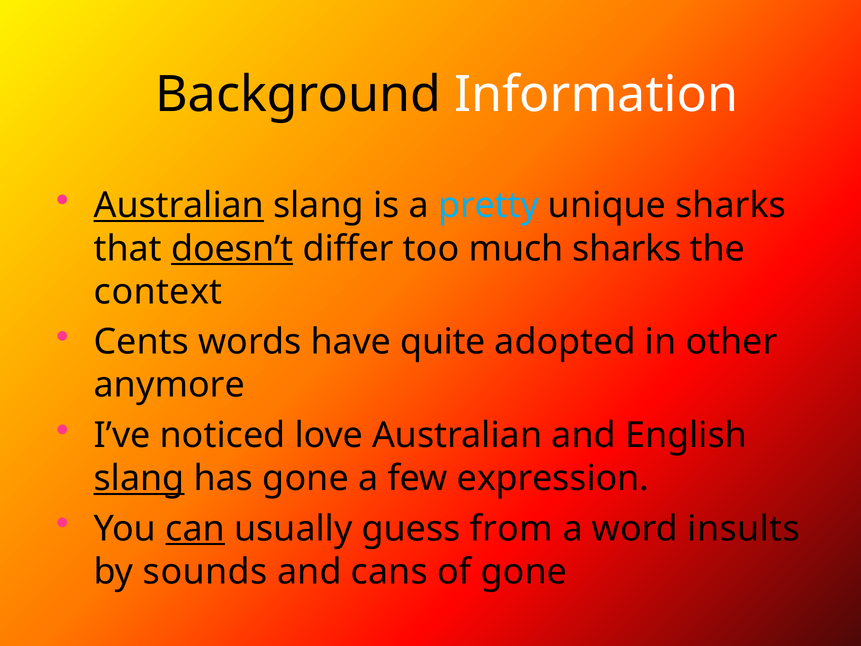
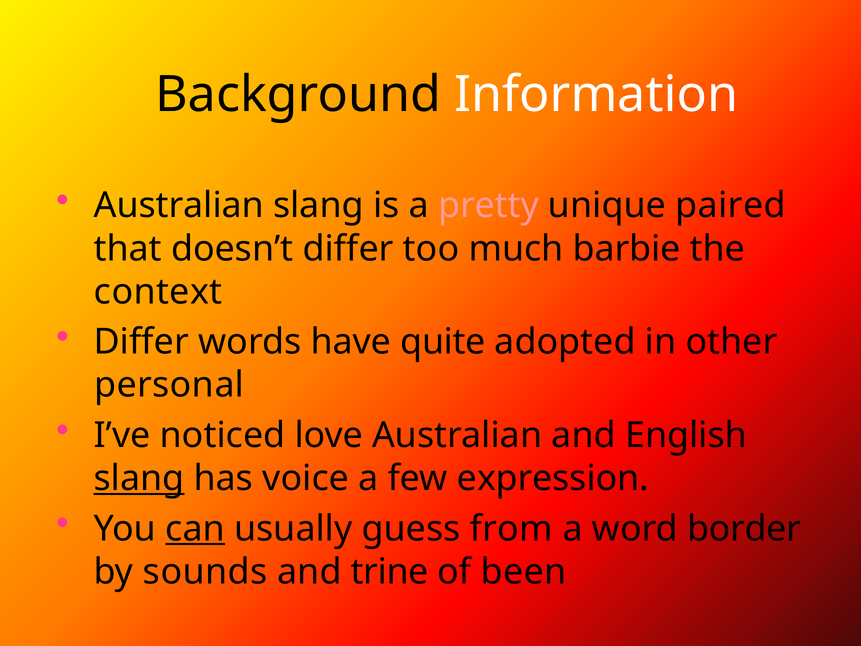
Australian underline: present -> none (179, 206)
pretty colour: light blue -> pink (489, 206)
unique sharks: sharks -> paired (731, 206)
doesn’t underline: present -> none (232, 249)
much sharks: sharks -> barbie (627, 249)
Cents: Cents -> Differ (141, 342)
anymore: anymore -> personal (169, 385)
has gone: gone -> voice (306, 478)
insults: insults -> border (744, 528)
cans: cans -> trine (390, 572)
of gone: gone -> been (524, 572)
